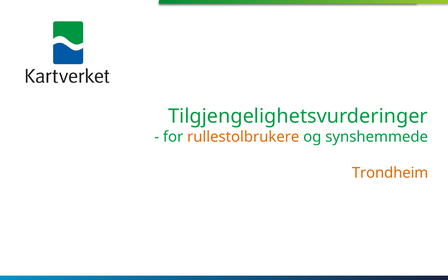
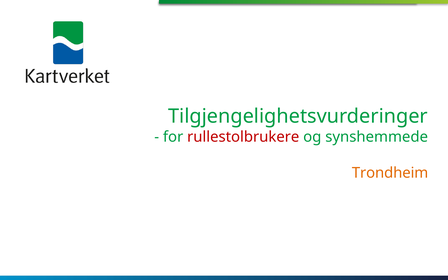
rullestolbrukere colour: orange -> red (243, 137)
